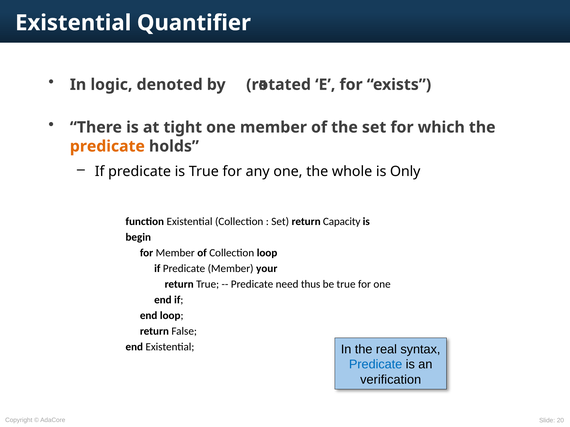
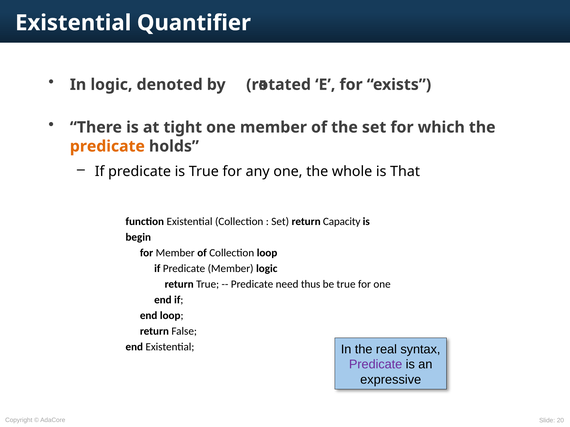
Only: Only -> That (405, 172)
Member your: your -> logic (267, 269)
Predicate colour: blue -> purple (376, 365)
verification: verification -> expressive (391, 380)
